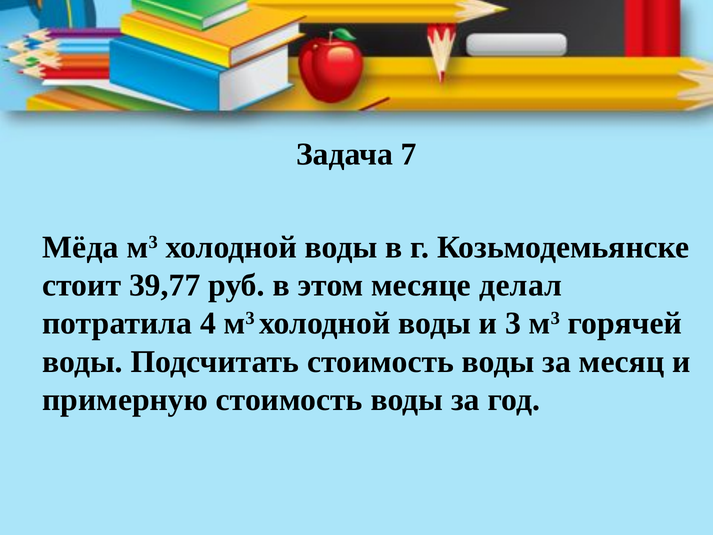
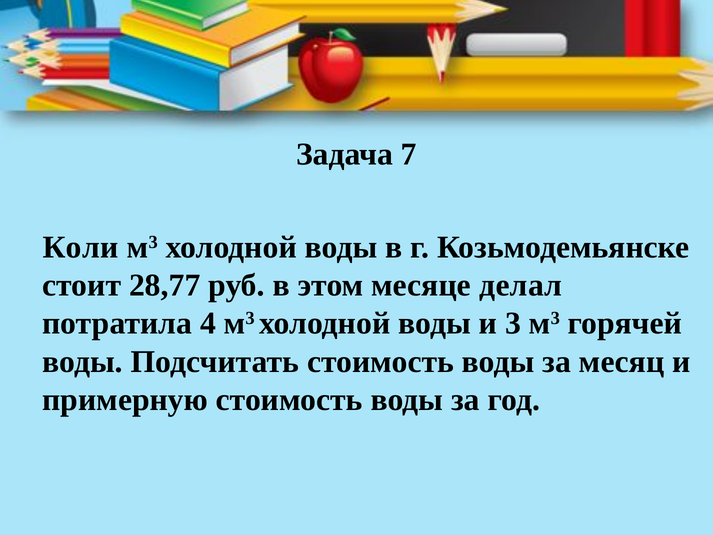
Мёда: Мёда -> Коли (81, 247)
39,77: 39,77 -> 28,77 (165, 285)
